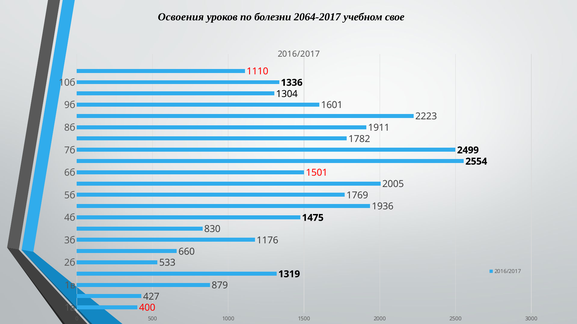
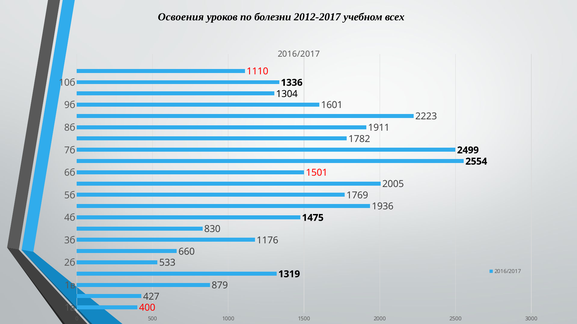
2064-2017: 2064-2017 -> 2012-2017 (317, 17)
свое: свое -> всех (395, 17)
